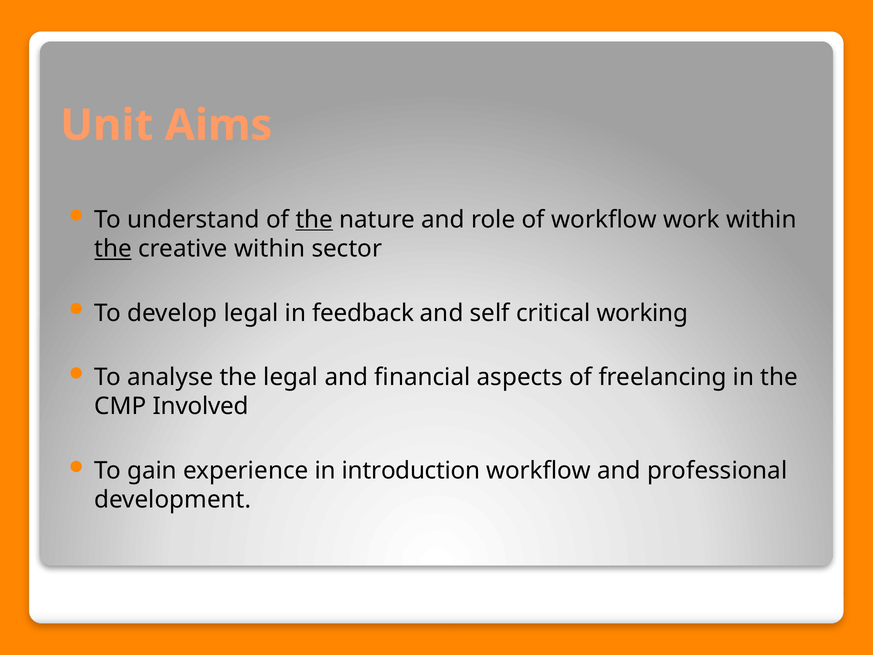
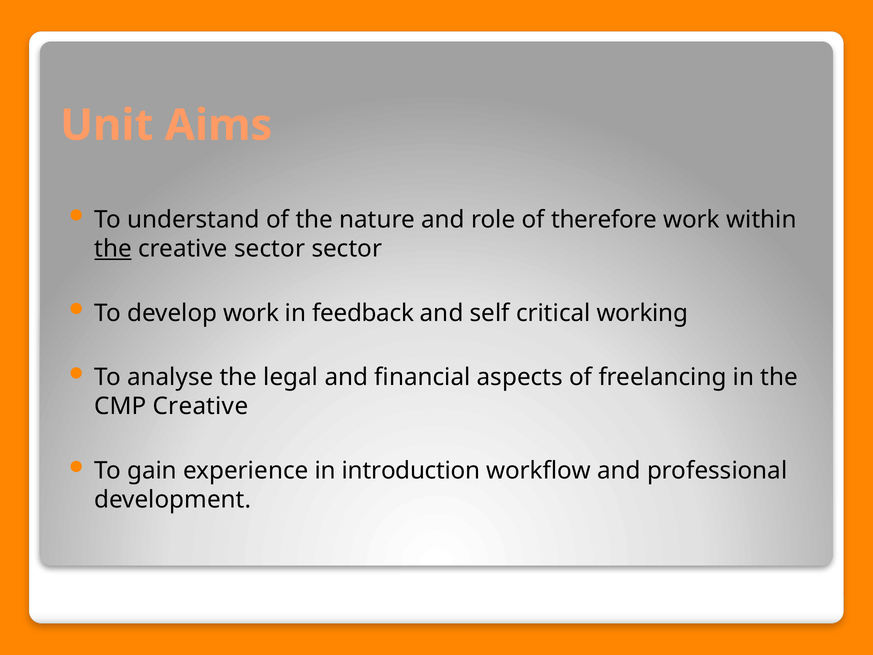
the underline: present -> none (314, 219)
of workflow: workflow -> therefore (604, 219)
creative within: within -> sector (270, 249)
develop legal: legal -> work (251, 313)
CMP Involved: Involved -> Creative (201, 406)
